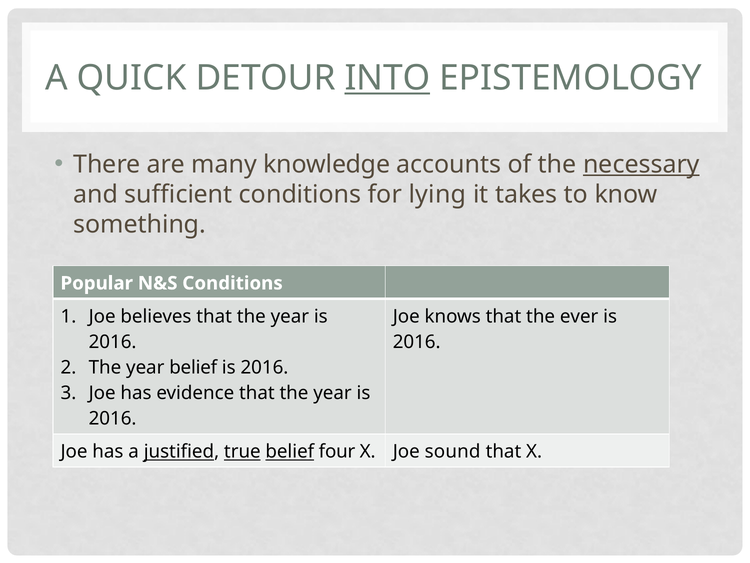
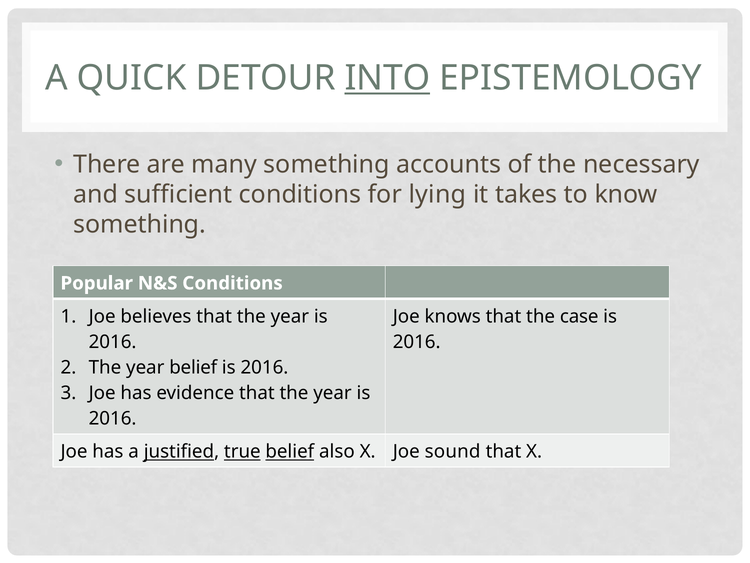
many knowledge: knowledge -> something (327, 164)
necessary underline: present -> none (641, 164)
ever: ever -> case (579, 316)
four: four -> also (337, 451)
